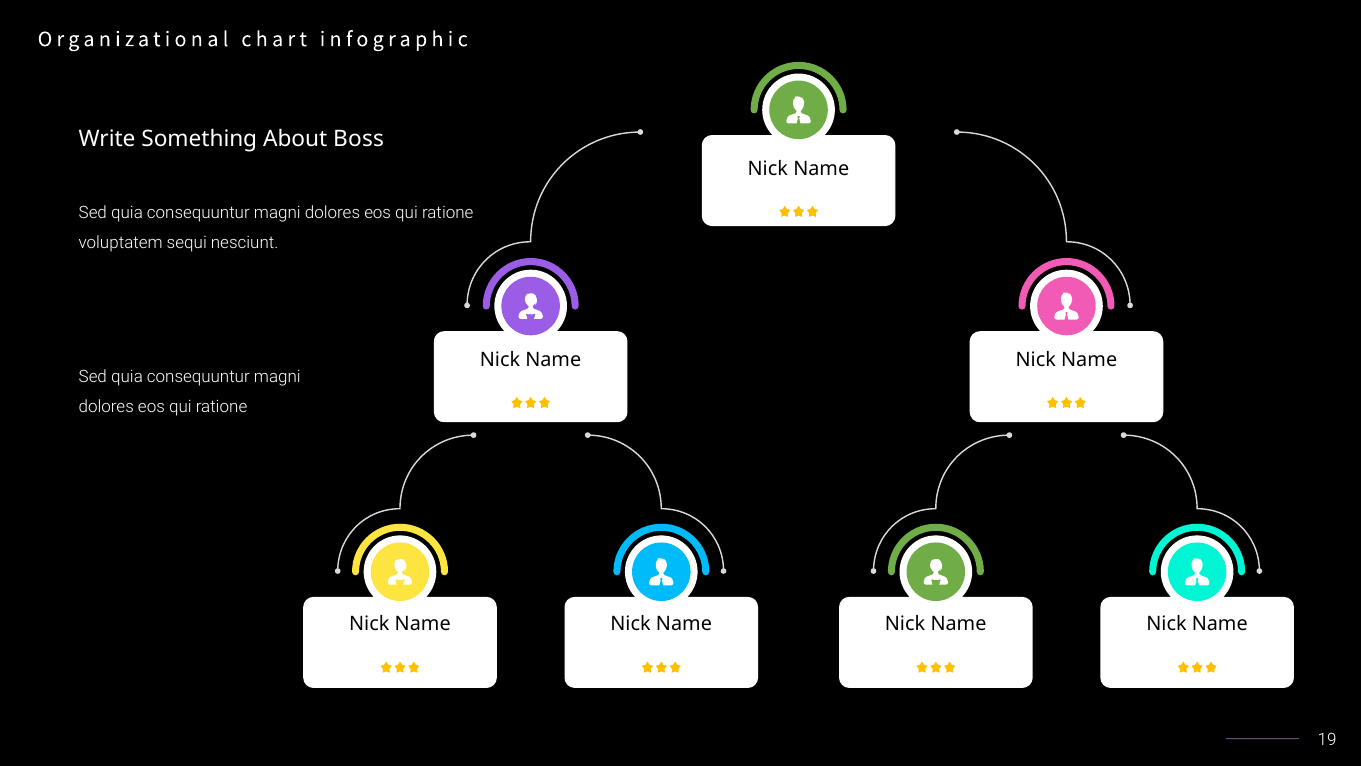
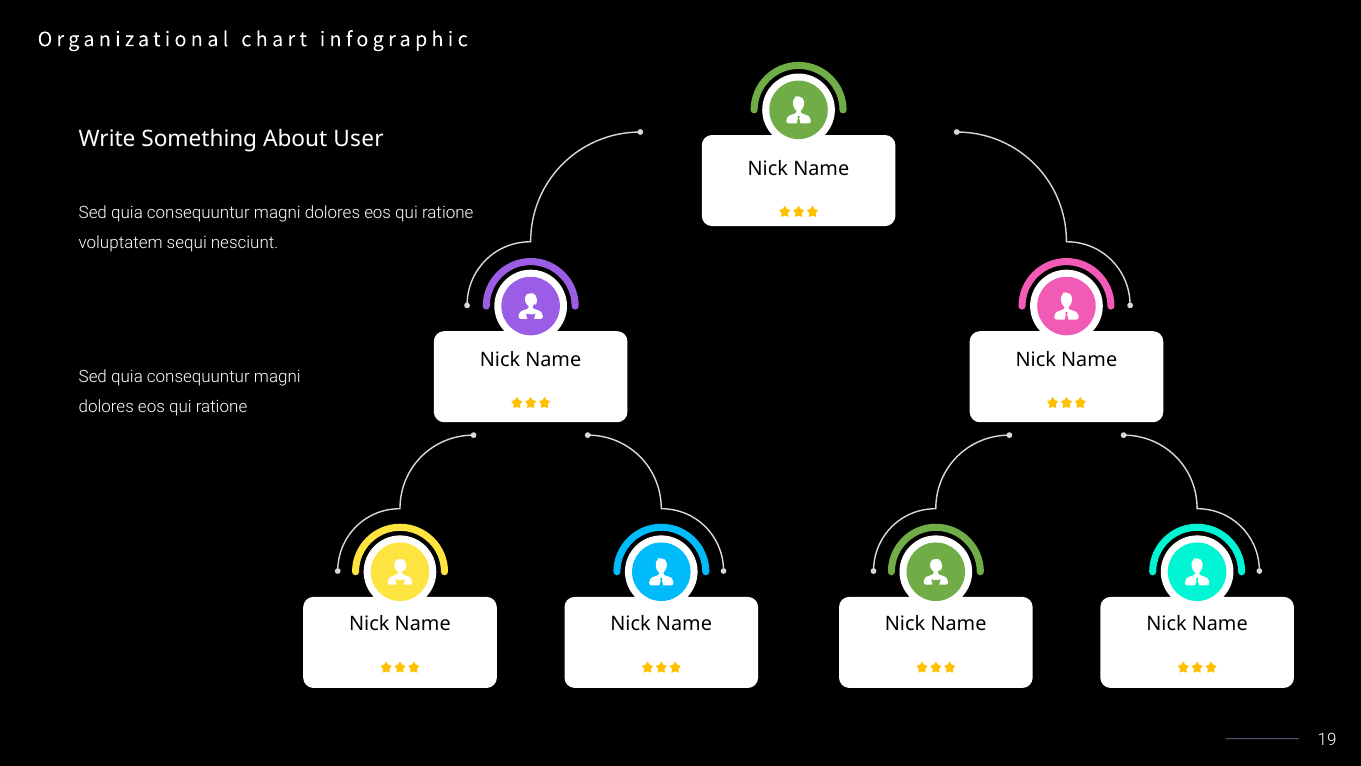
Boss: Boss -> User (359, 139)
